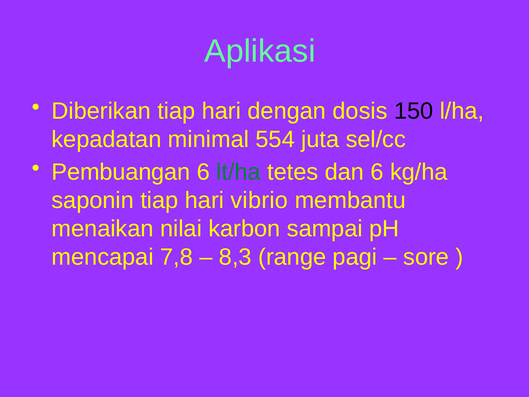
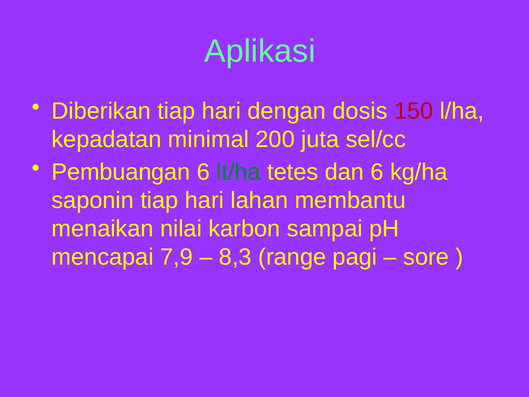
150 colour: black -> red (414, 111)
554: 554 -> 200 (275, 139)
vibrio: vibrio -> lahan (259, 200)
7,8: 7,8 -> 7,9 (176, 257)
